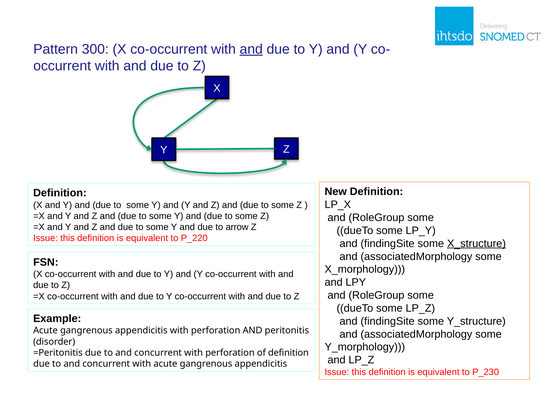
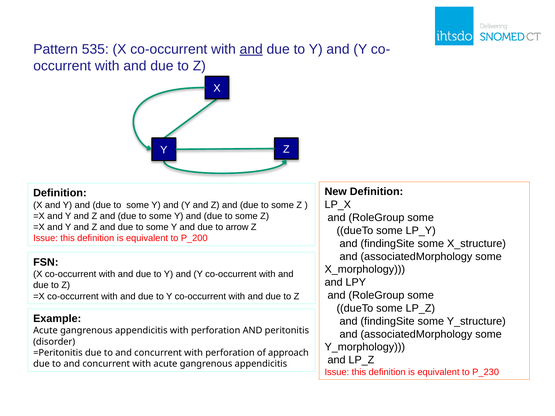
300: 300 -> 535 (95, 49)
P_220: P_220 -> P_200 (194, 238)
X_structure underline: present -> none (476, 244)
of definition: definition -> approach (288, 353)
